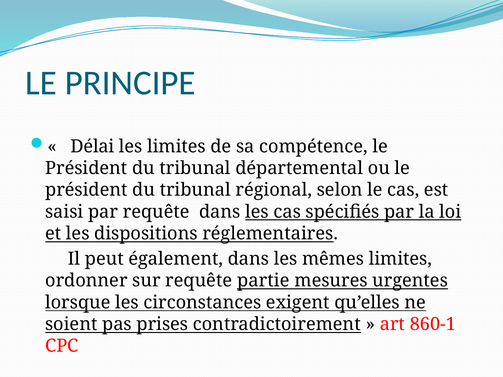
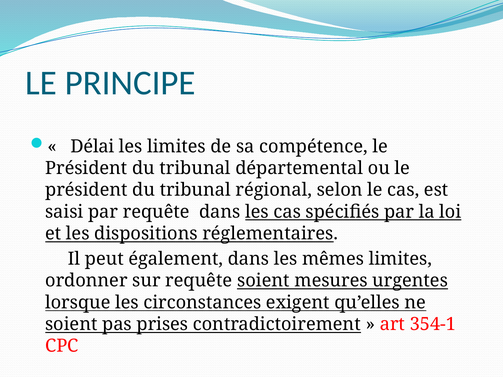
requête partie: partie -> soient (263, 281)
860-1: 860-1 -> 354-1 (433, 324)
